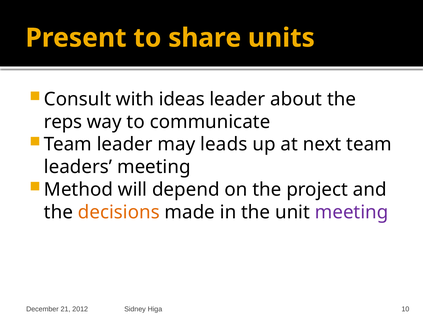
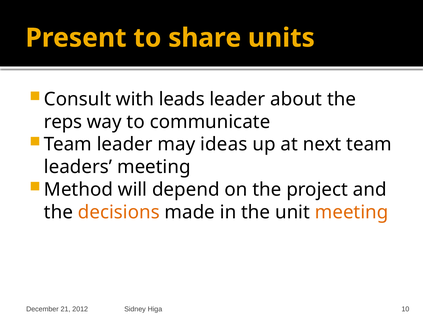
ideas: ideas -> leads (182, 99)
leads: leads -> ideas (224, 144)
meeting colour: purple -> orange (352, 212)
